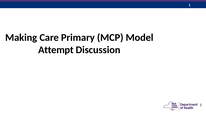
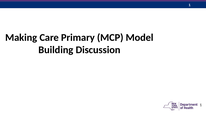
Attempt: Attempt -> Building (56, 50)
